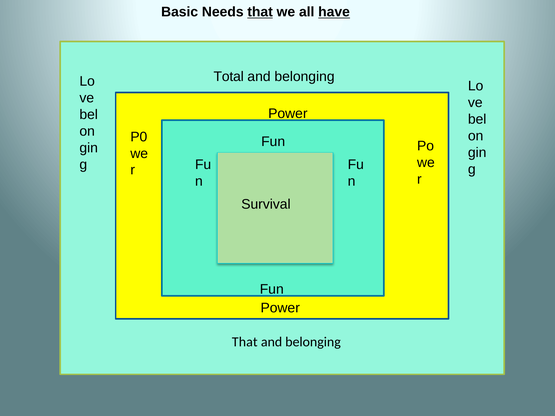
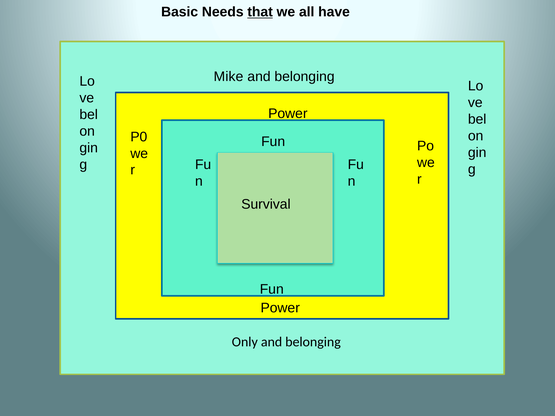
have underline: present -> none (334, 12)
Total: Total -> Mike (229, 77)
That: That -> Only (245, 342)
